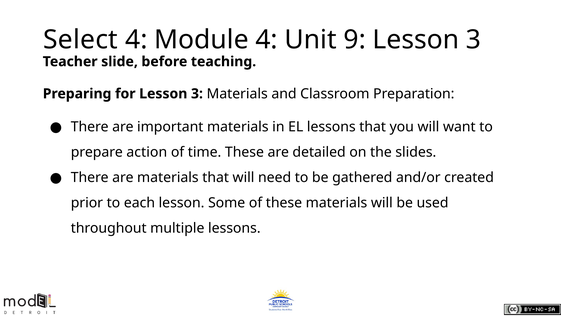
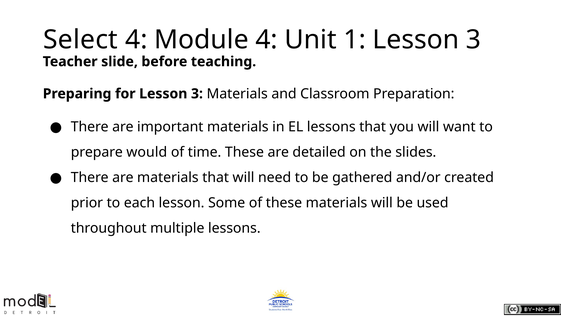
9: 9 -> 1 (355, 40)
action: action -> would (147, 152)
